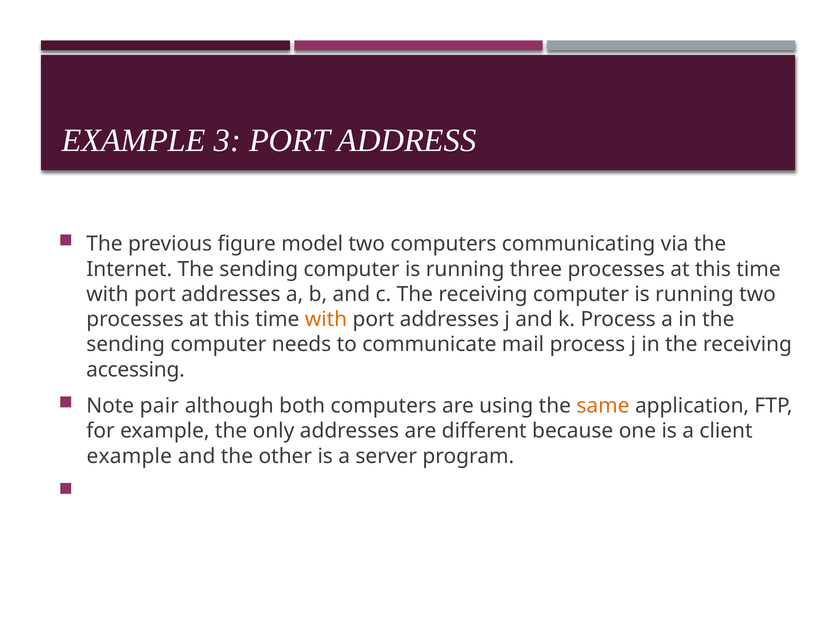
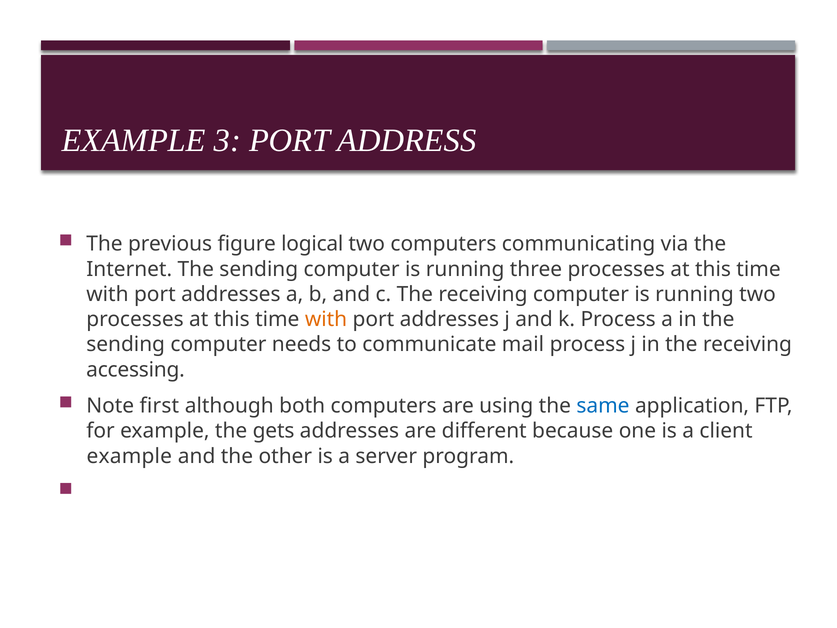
model: model -> logical (312, 244)
pair: pair -> first (159, 406)
same colour: orange -> blue (603, 406)
only: only -> gets (274, 431)
